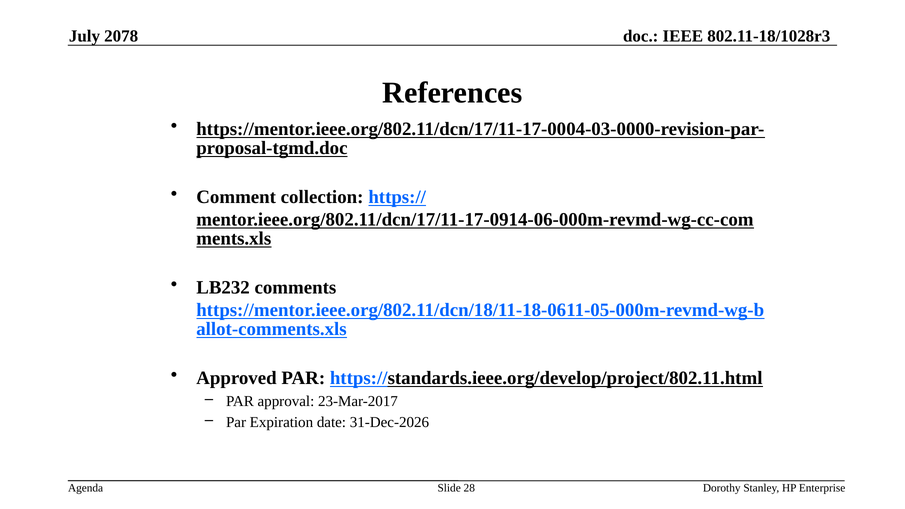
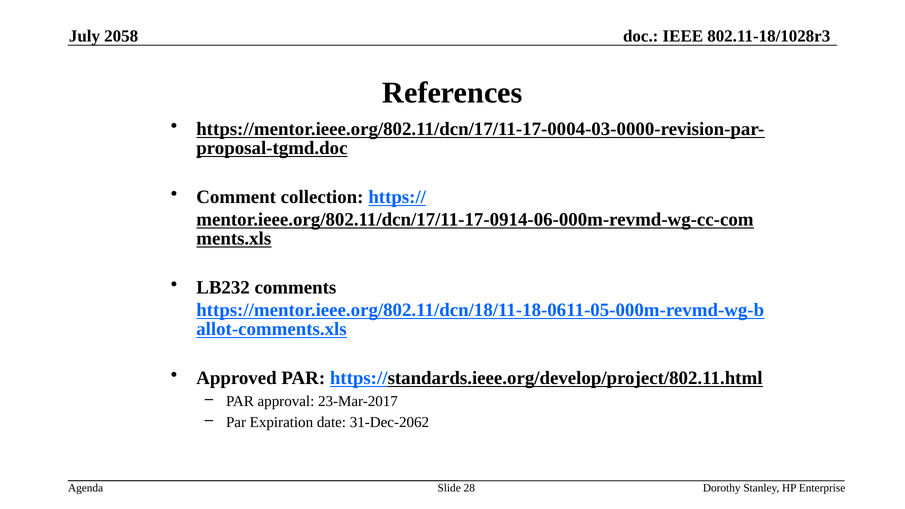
2078: 2078 -> 2058 (121, 36)
31-Dec-2026: 31-Dec-2026 -> 31-Dec-2062 (389, 422)
